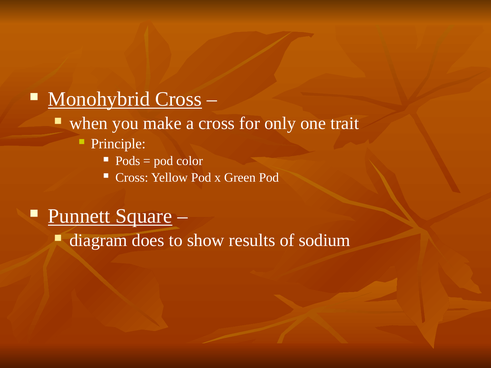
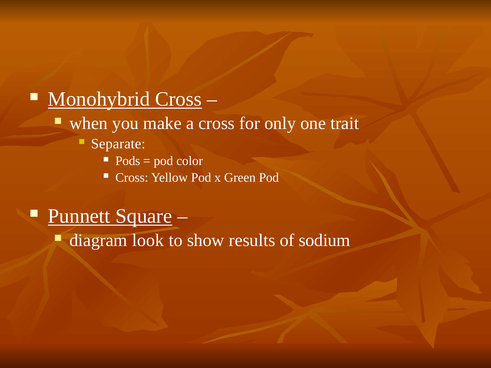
Principle: Principle -> Separate (118, 144)
does: does -> look (148, 240)
